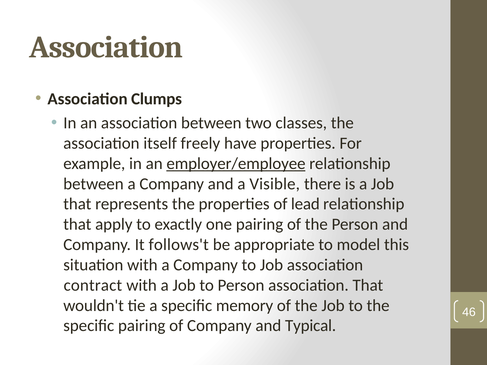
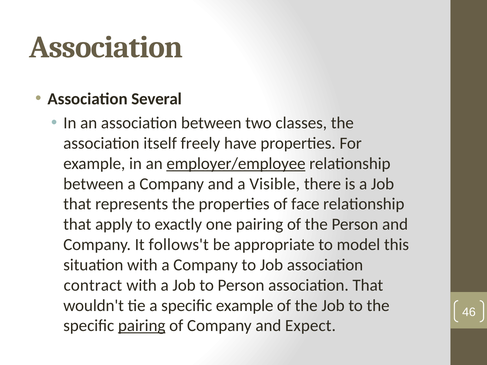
Clumps: Clumps -> Several (157, 99)
lead: lead -> face (305, 204)
specific memory: memory -> example (245, 306)
pairing underline: none -> present (142, 326)
Typical: Typical -> Expect (310, 326)
